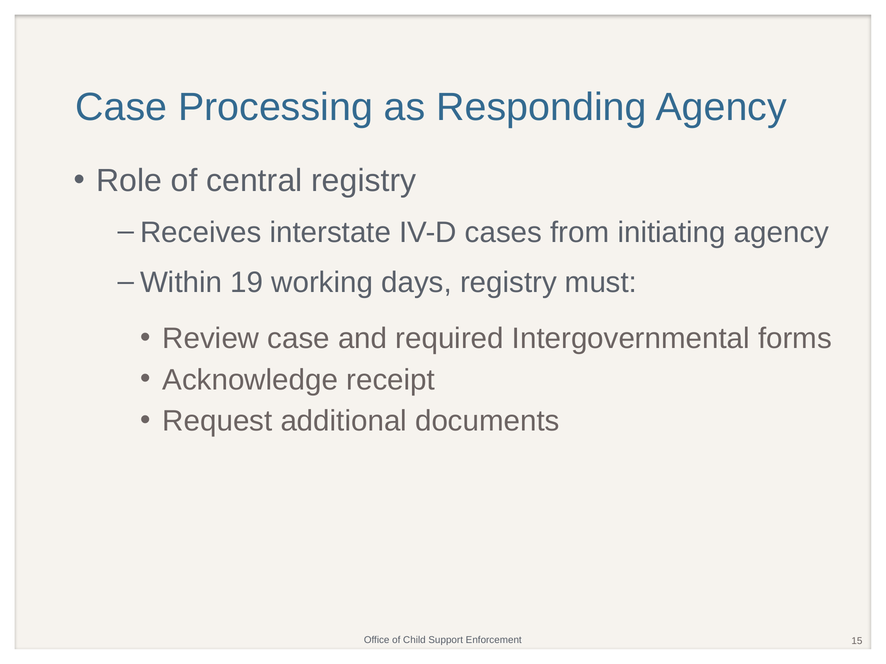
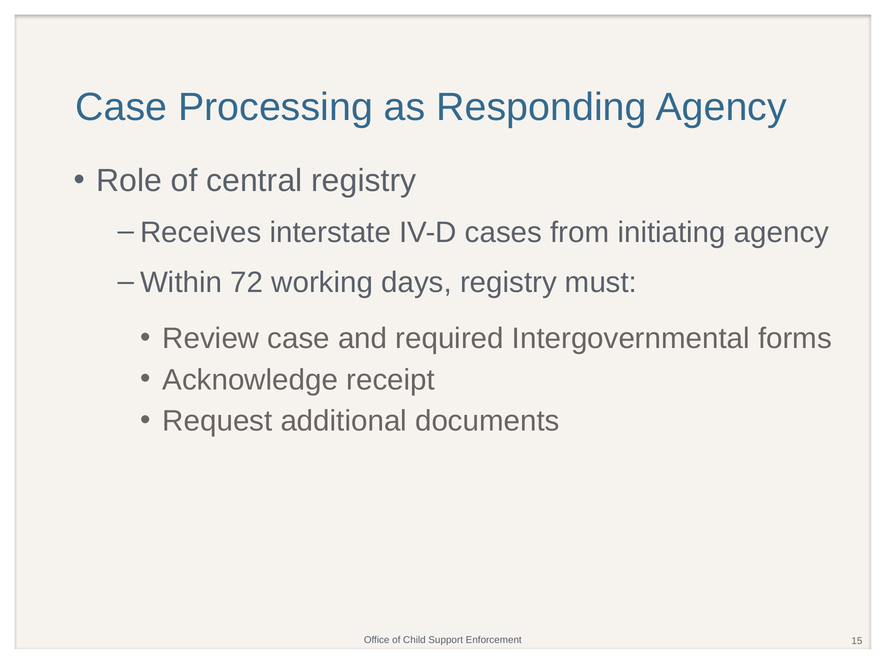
19: 19 -> 72 (247, 283)
